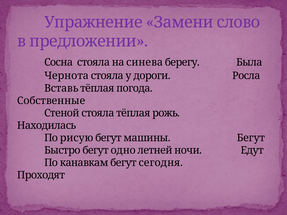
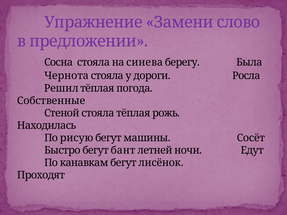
Вставь: Вставь -> Решил (61, 88)
машины Бегут: Бегут -> Сосёт (251, 138)
одно: одно -> бант (123, 150)
сегодня: сегодня -> лисёнок (161, 163)
